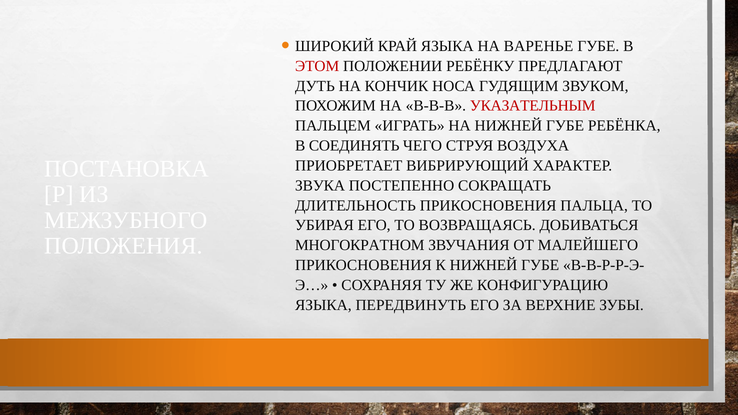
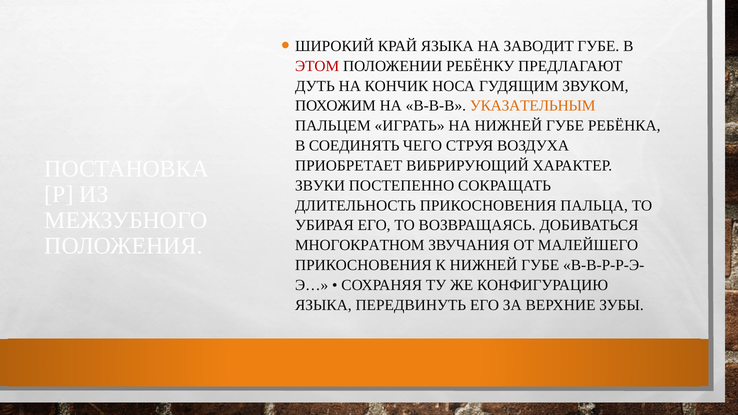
ВАРЕНЬЕ: ВАРЕНЬЕ -> ЗАВОДИТ (539, 46)
УКАЗАТЕЛЬНЫМ colour: red -> orange (533, 106)
ЗВУКА: ЗВУКА -> ЗВУКИ (320, 186)
